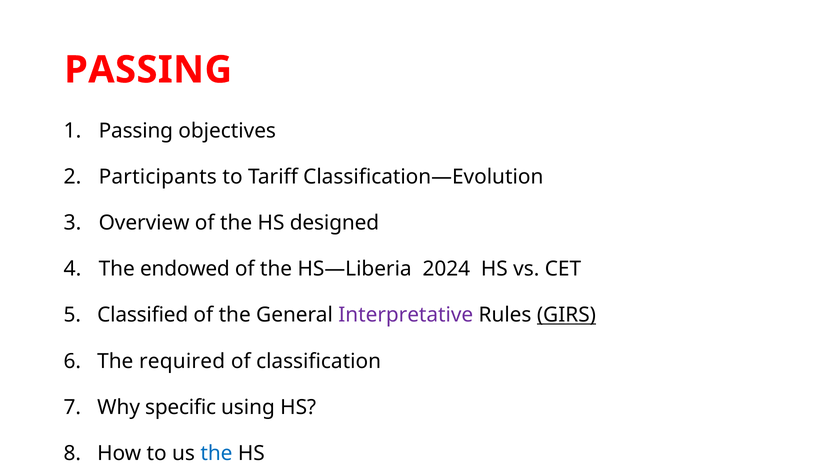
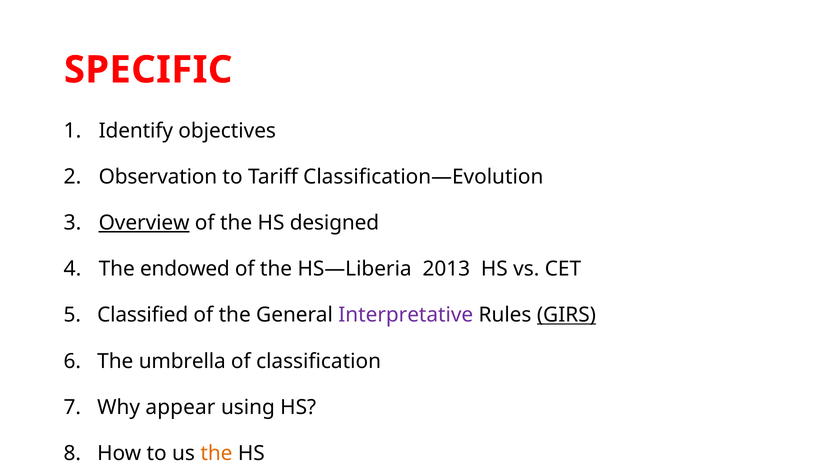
PASSING: PASSING -> SPECIFIC (148, 70)
Passing: Passing -> Identify (136, 131)
Participants: Participants -> Observation (158, 177)
Overview underline: none -> present (144, 223)
2024: 2024 -> 2013 (446, 269)
required: required -> umbrella (182, 362)
specific: specific -> appear (180, 408)
the colour: blue -> orange (216, 454)
